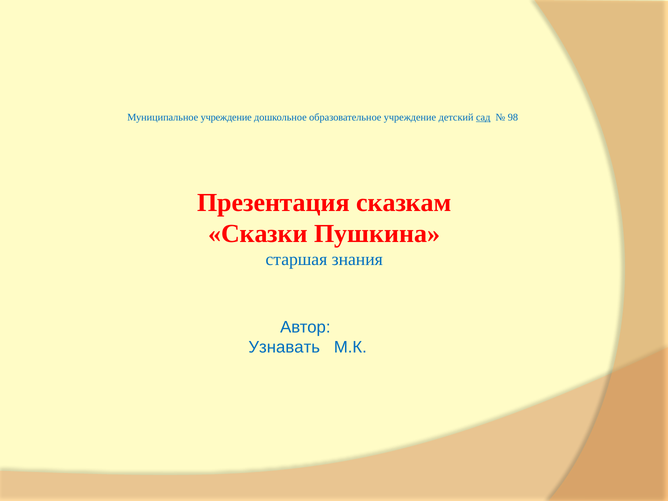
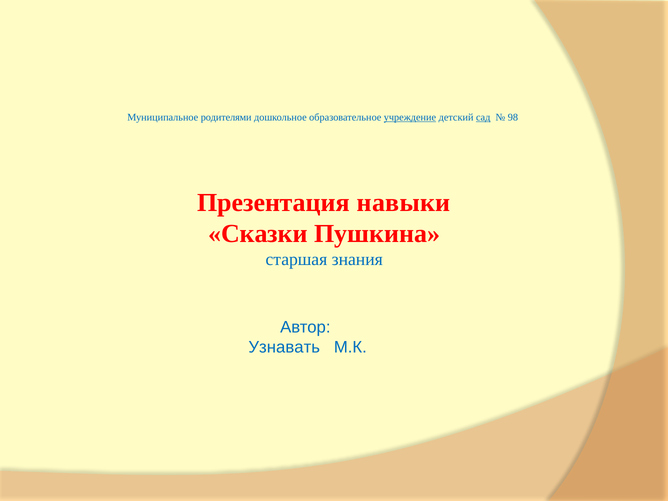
Муниципальное учреждение: учреждение -> родителями (226, 117)
учреждение underline: none -> present (410, 117)
сказкам: сказкам -> навыки (404, 203)
